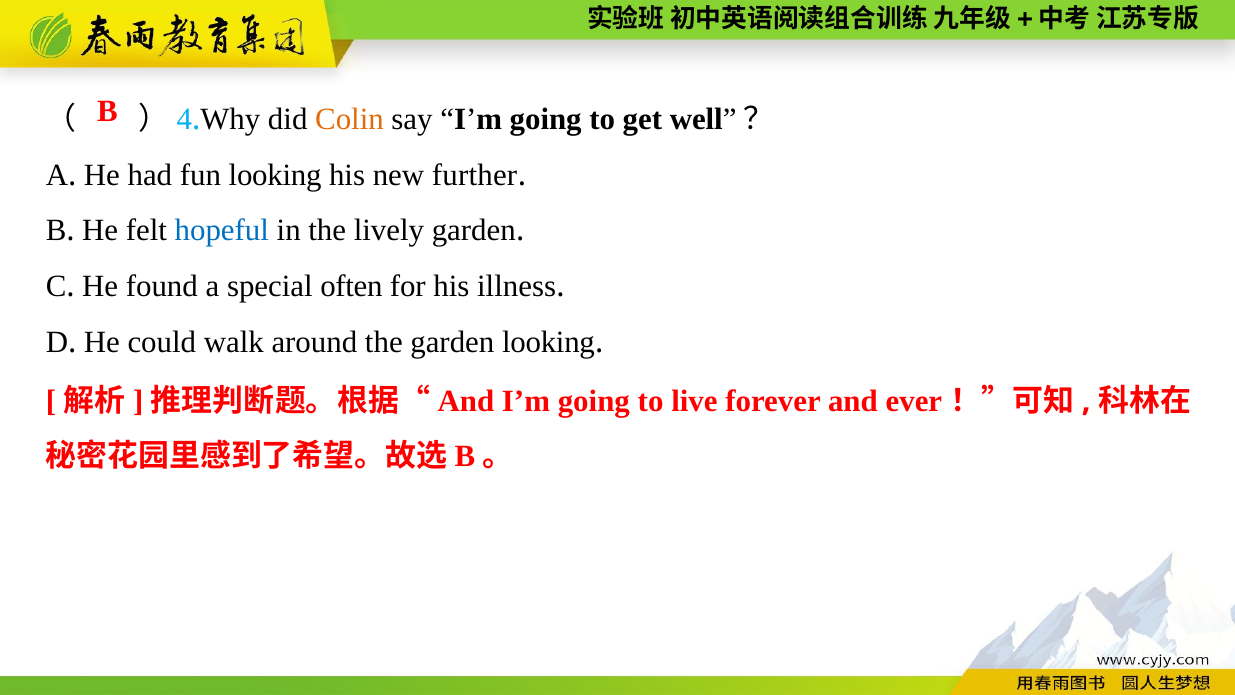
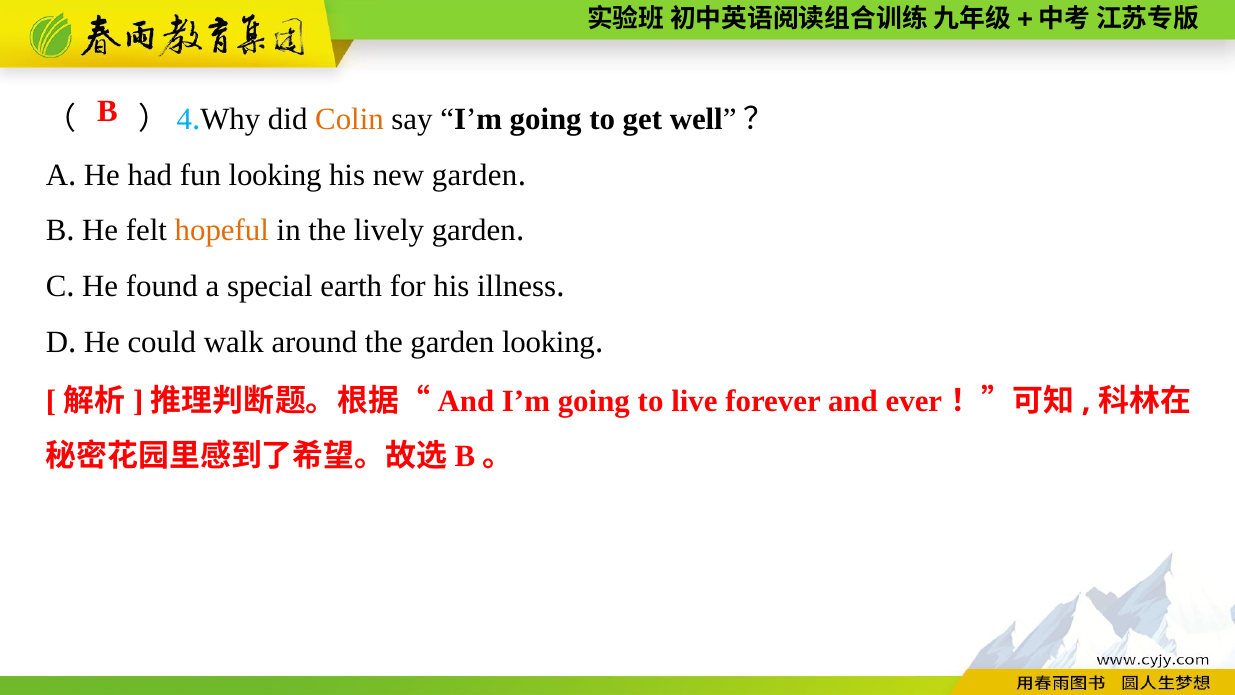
new further: further -> garden (475, 175)
hopeful colour: blue -> orange (222, 231)
often: often -> earth (351, 286)
